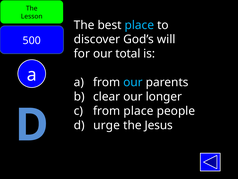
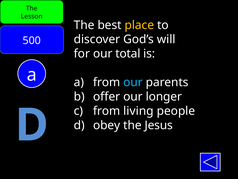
place colour: light blue -> yellow (139, 25)
clear: clear -> offer (107, 96)
from place: place -> living (138, 111)
urge: urge -> obey (107, 125)
